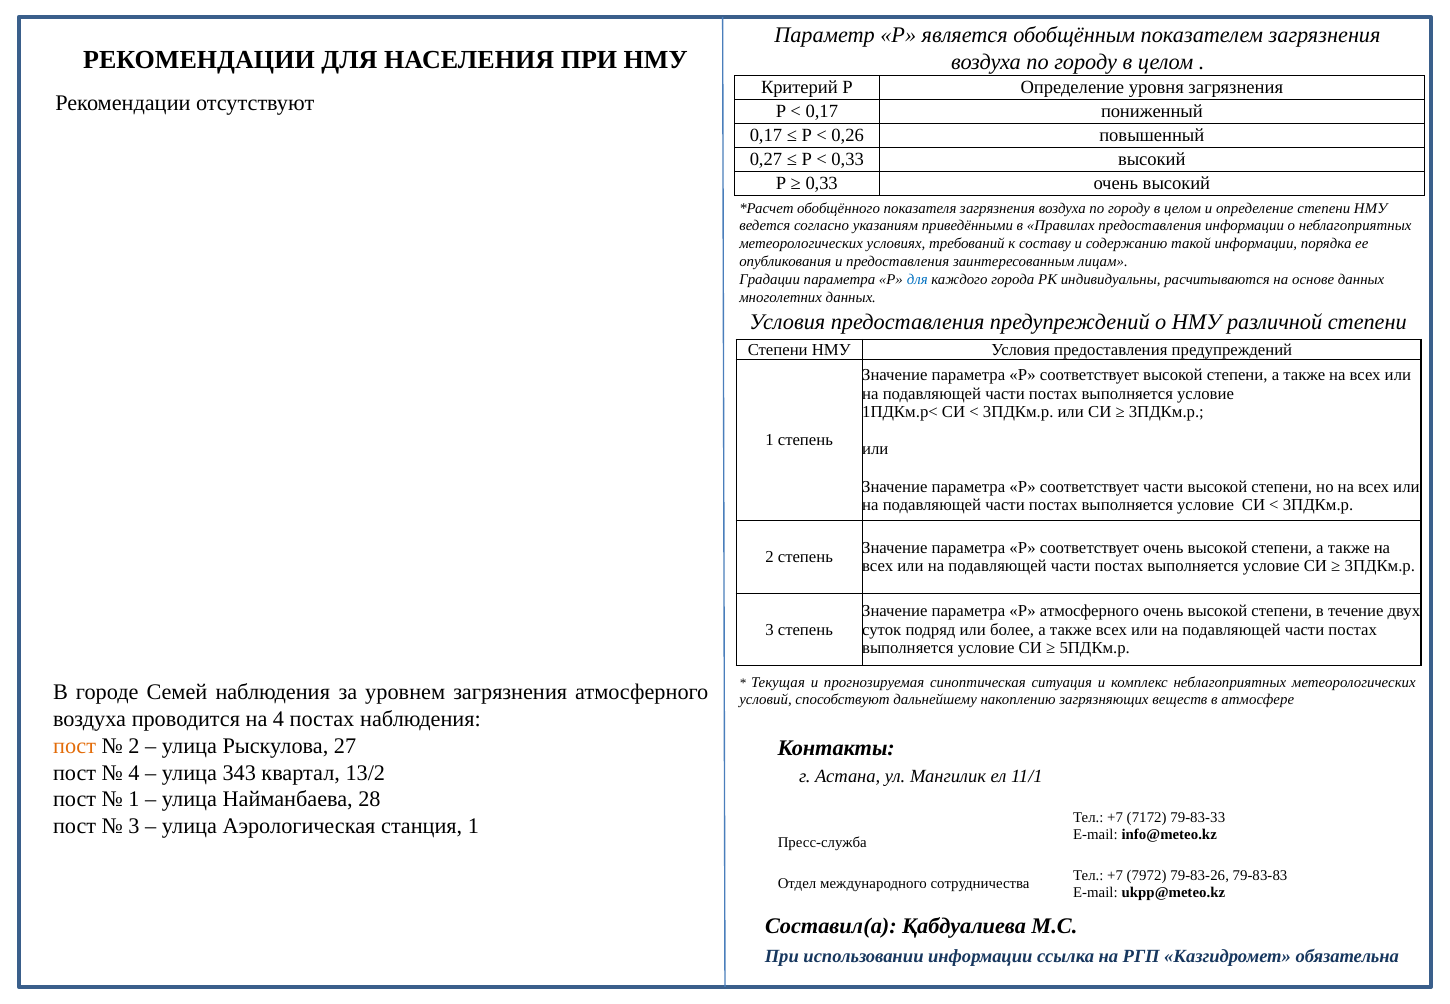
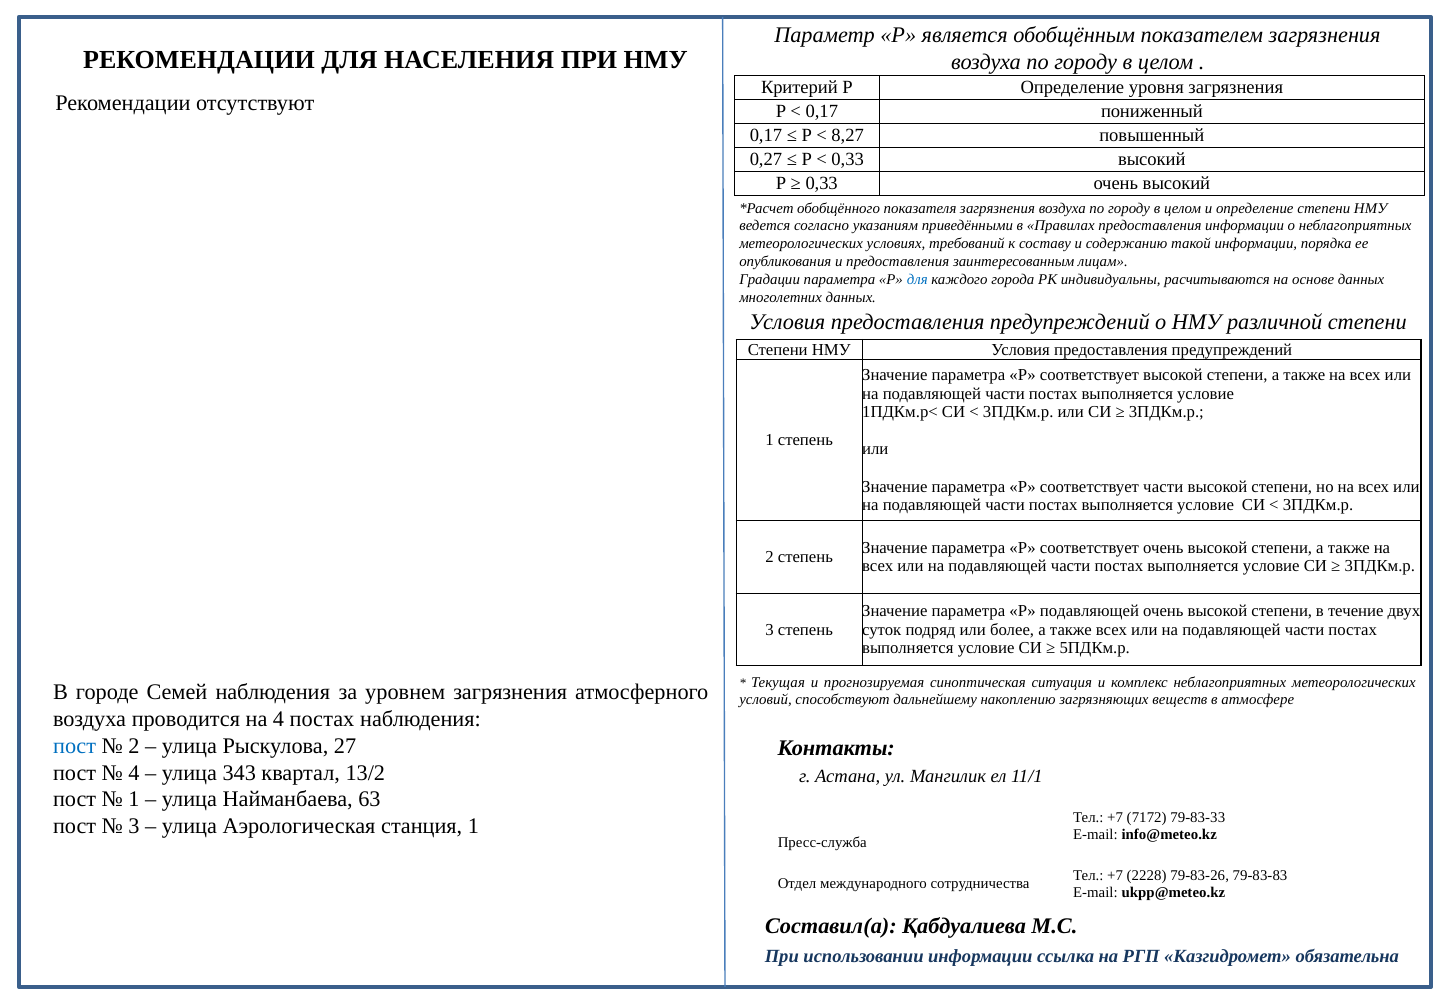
0,26: 0,26 -> 8,27 (848, 135)
Р атмосферного: атмосферного -> подавляющей (1089, 611)
пост colour: orange -> blue (75, 746)
28: 28 -> 63 (369, 799)
7972: 7972 -> 2228 (1147, 876)
